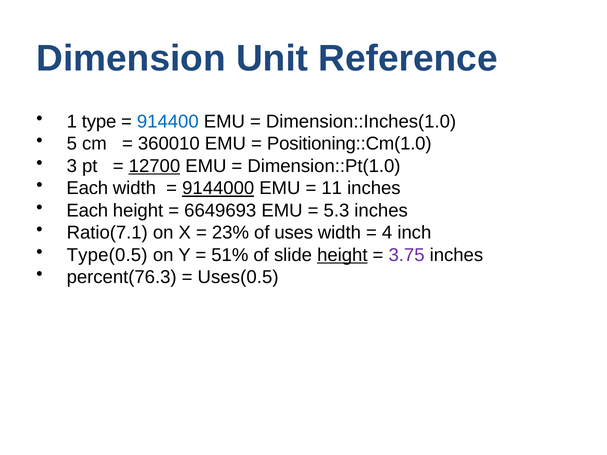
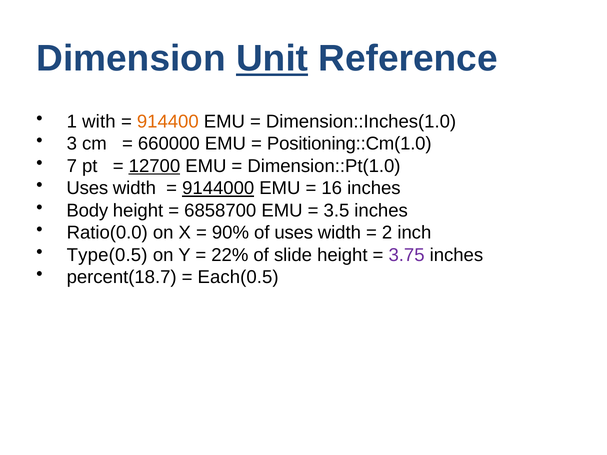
Unit underline: none -> present (272, 59)
type: type -> with (99, 122)
914400 colour: blue -> orange (168, 122)
5: 5 -> 3 (72, 144)
360010: 360010 -> 660000 (169, 144)
3: 3 -> 7 (72, 166)
Each: Each -> Uses (87, 188)
11: 11 -> 16 (332, 188)
Each: Each -> Body (87, 211)
6649693: 6649693 -> 6858700 (220, 211)
5.3: 5.3 -> 3.5 (336, 211)
Ratio(7.1: Ratio(7.1 -> Ratio(0.0 (107, 233)
23%: 23% -> 90% (230, 233)
4: 4 -> 2 (387, 233)
51%: 51% -> 22% (230, 255)
height underline: present -> none (342, 255)
percent(76.3: percent(76.3 -> percent(18.7 (122, 277)
Uses(0.5: Uses(0.5 -> Each(0.5 (238, 277)
